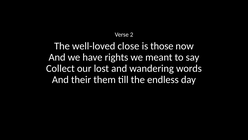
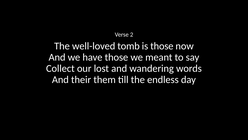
close: close -> tomb (129, 46)
have rights: rights -> those (116, 57)
